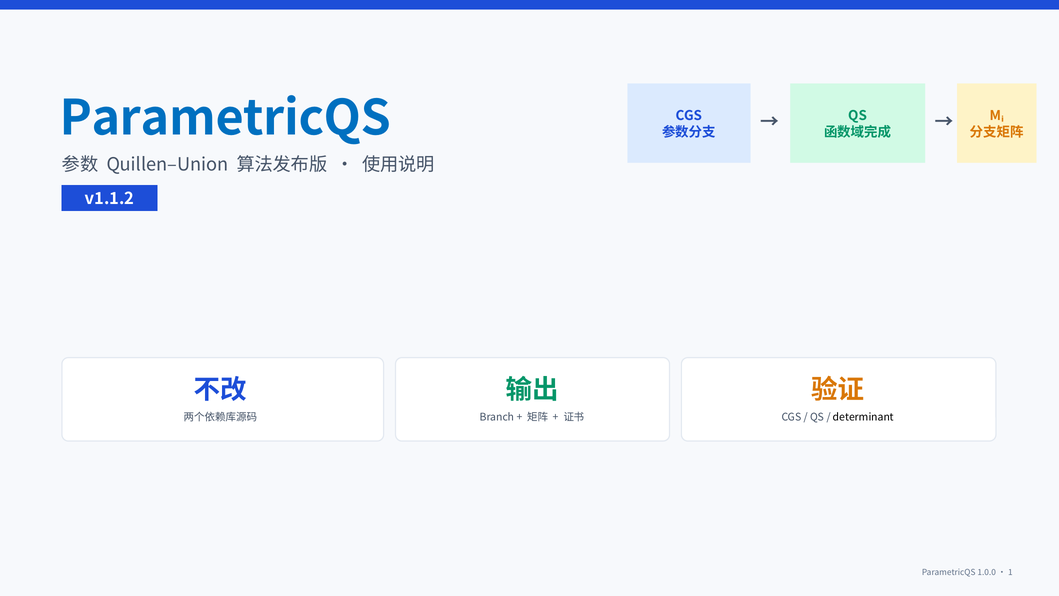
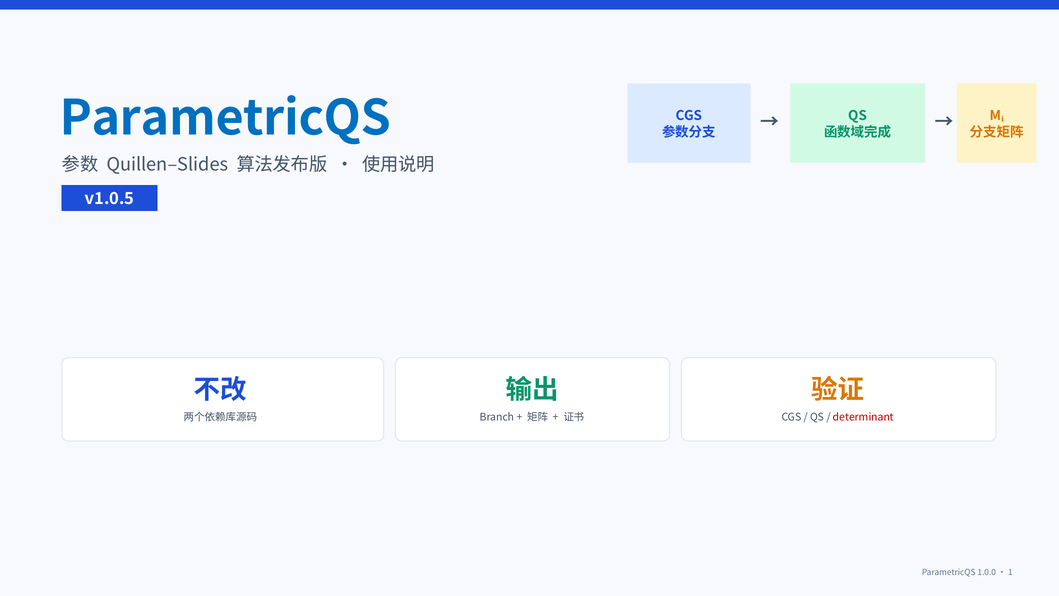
Quillen–Union: Quillen–Union -> Quillen–Slides (167, 164)
v1.1.2: v1.1.2 -> v1.0.5 (110, 199)
determinant colour: black -> red (863, 417)
